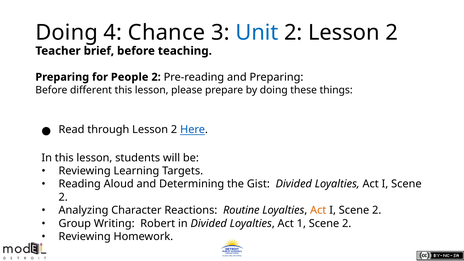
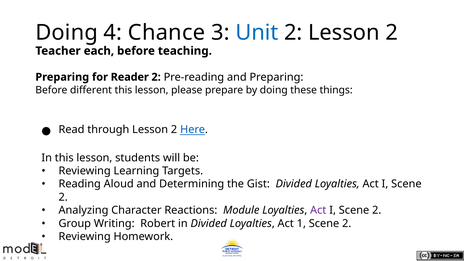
brief: brief -> each (99, 51)
People: People -> Reader (130, 77)
Routine: Routine -> Module (241, 210)
Act colour: orange -> purple (318, 210)
